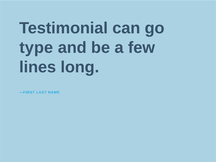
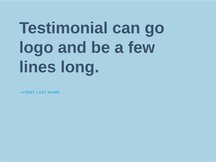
type: type -> logo (36, 48)
